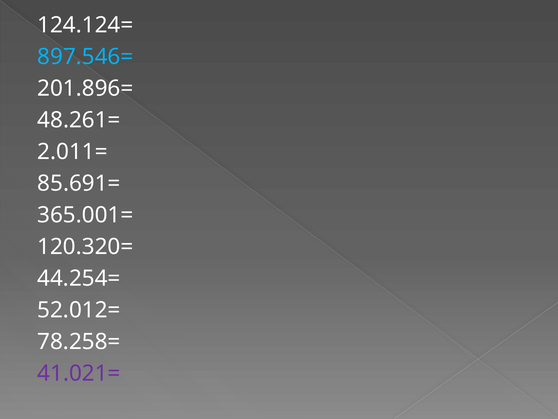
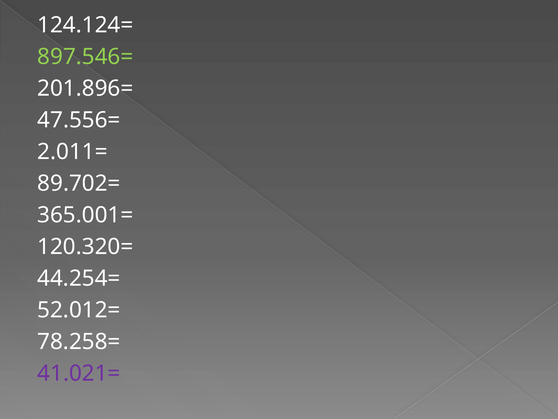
897.546= colour: light blue -> light green (85, 57)
48.261=: 48.261= -> 47.556= (79, 120)
85.691=: 85.691= -> 89.702= (79, 183)
